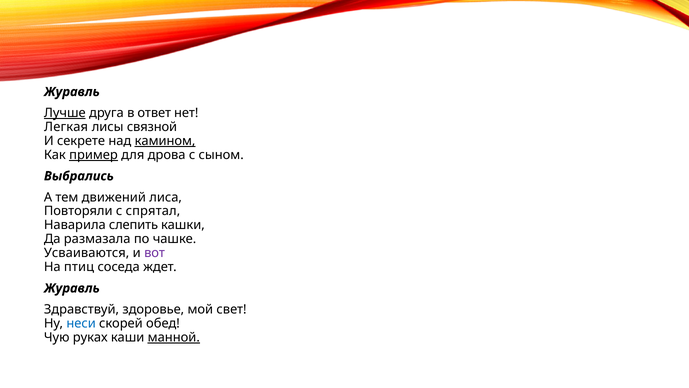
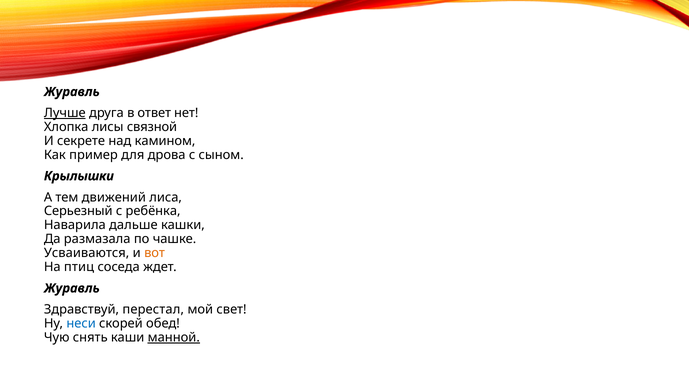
Легкая: Легкая -> Хлопка (66, 127)
камином underline: present -> none (165, 141)
пример underline: present -> none (94, 155)
Выбрались: Выбрались -> Крылышки (79, 176)
Повторяли: Повторяли -> Серьезный (78, 211)
спрятал: спрятал -> ребёнка (153, 211)
слепить: слепить -> дальше (133, 225)
вот colour: purple -> orange (155, 253)
здоровье: здоровье -> перестал (153, 309)
руках: руках -> снять (90, 337)
